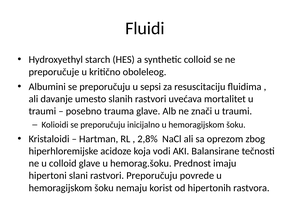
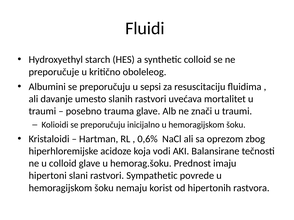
2,8%: 2,8% -> 0,6% (148, 139)
rastvori Preporučuju: Preporučuju -> Sympathetic (152, 176)
